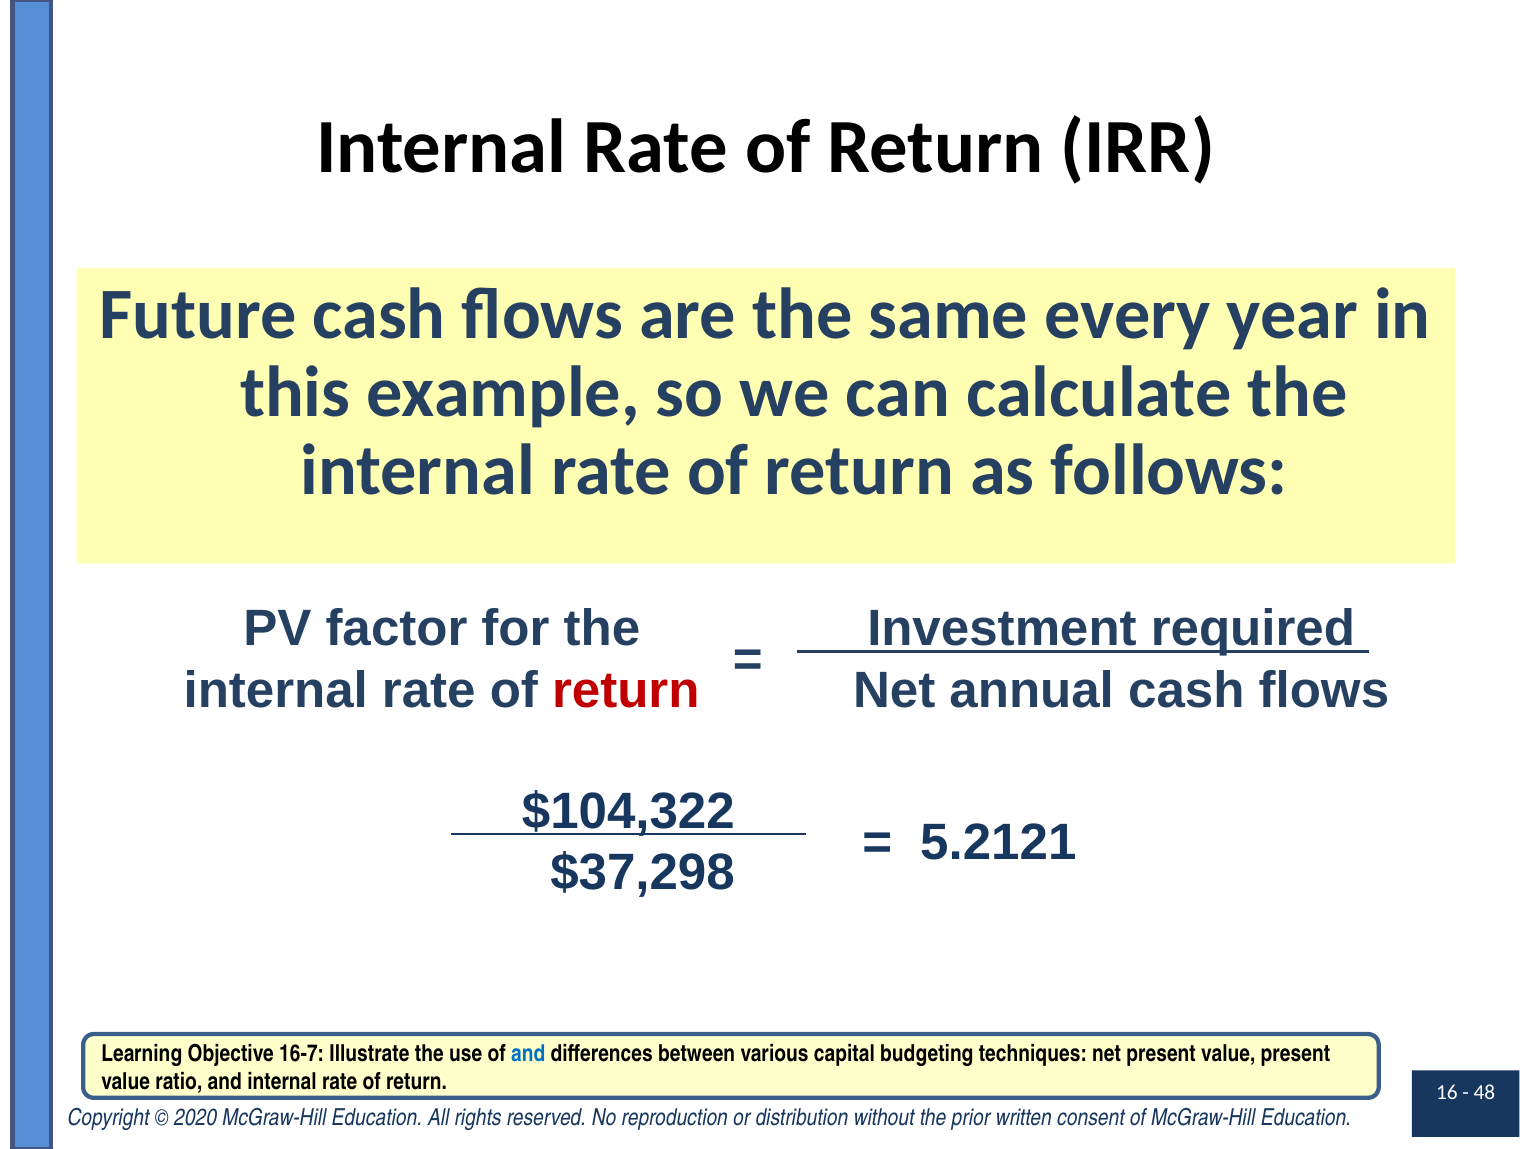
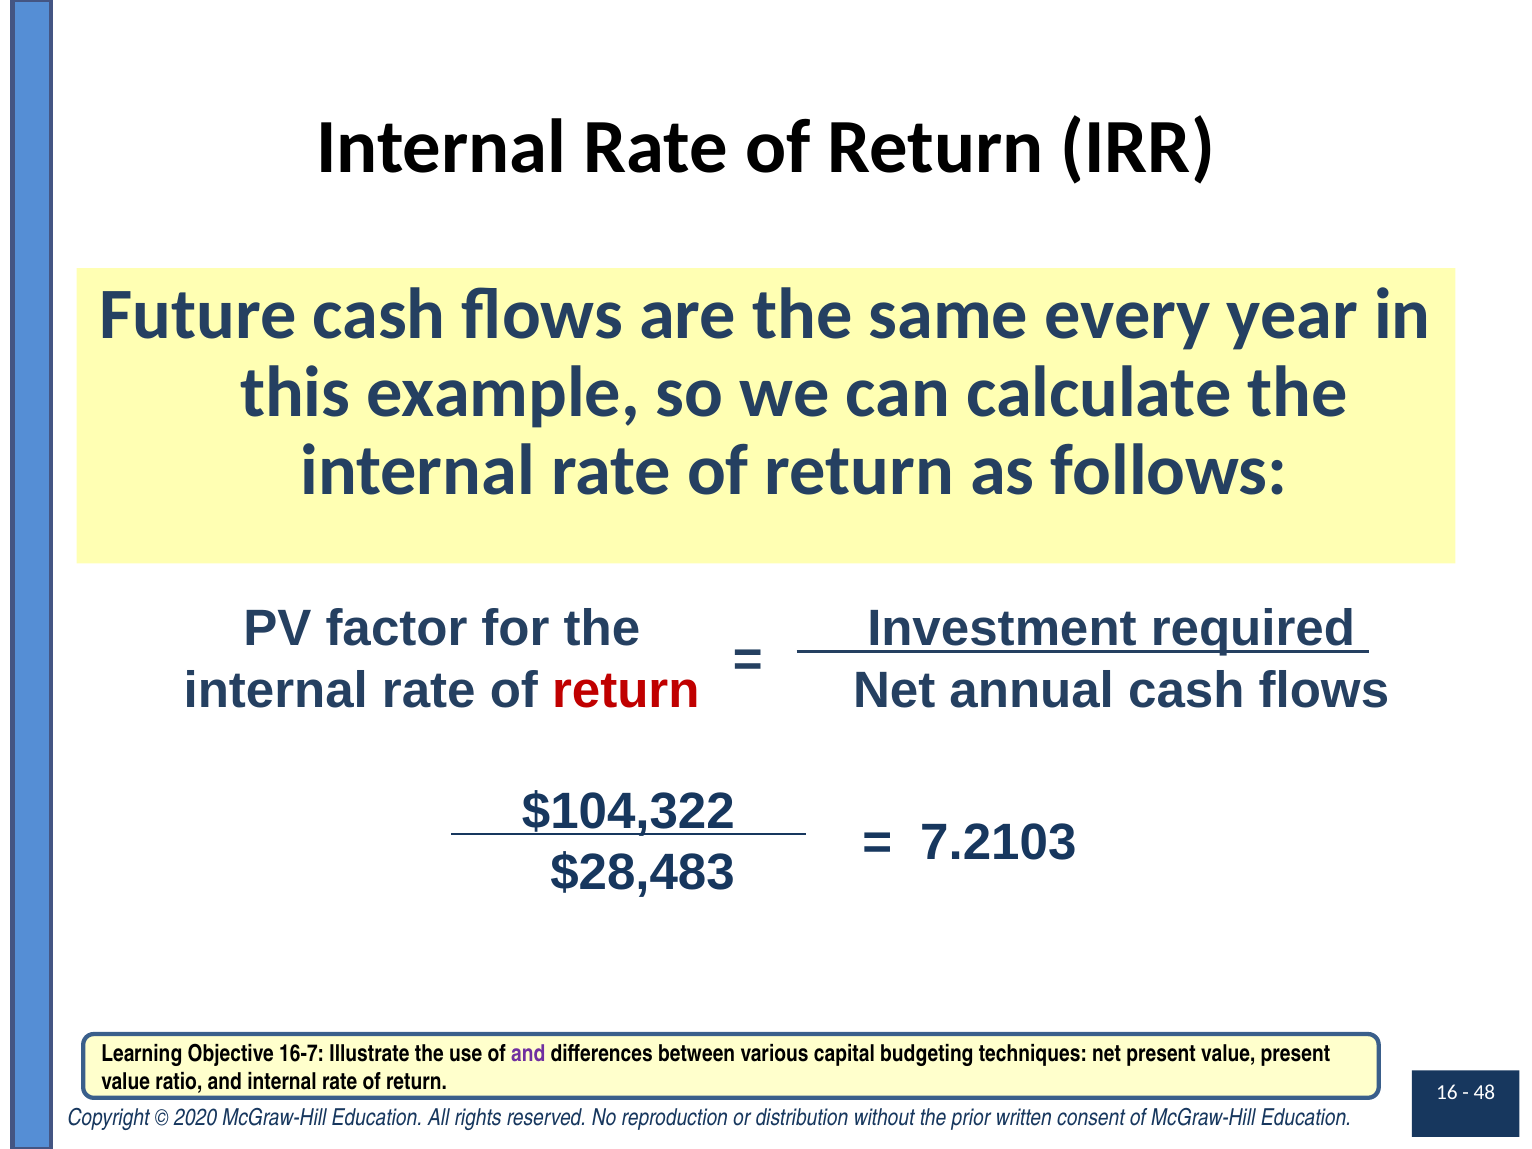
5.2121: 5.2121 -> 7.2103 (998, 842)
$37,298: $37,298 -> $28,483 (643, 873)
and colour: blue -> purple (528, 1053)
